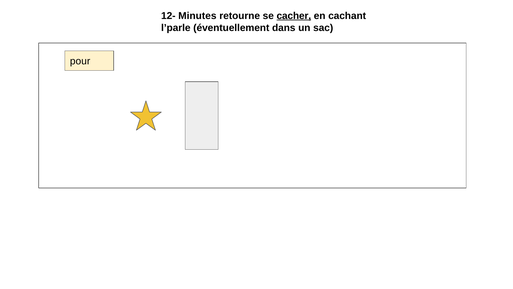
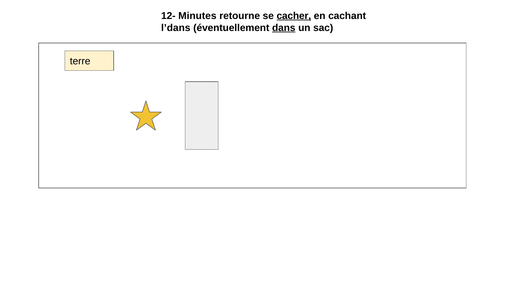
l’parle: l’parle -> l’dans (176, 28)
dans underline: none -> present (284, 28)
pour: pour -> terre (80, 61)
